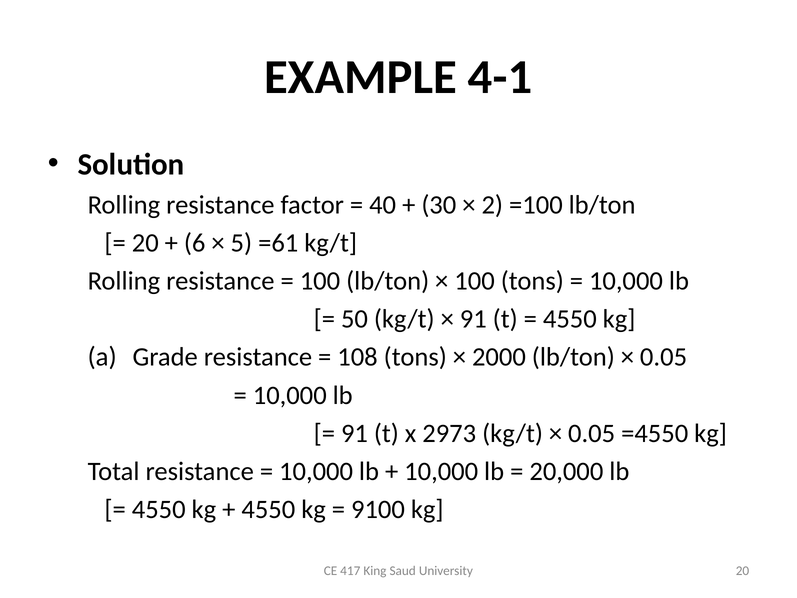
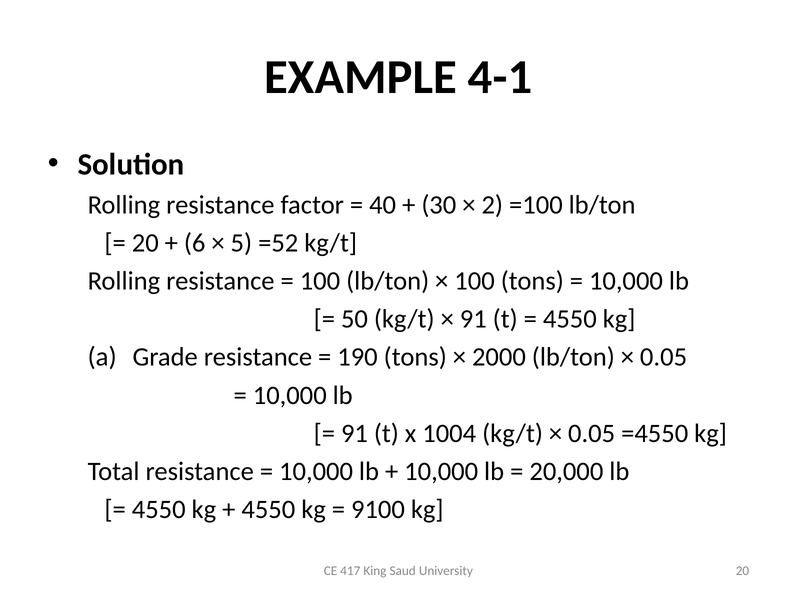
=61: =61 -> =52 (278, 243)
108: 108 -> 190 (358, 357)
2973: 2973 -> 1004 (449, 433)
